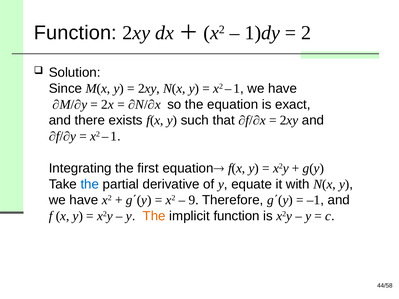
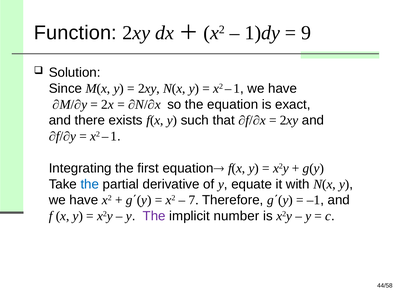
2: 2 -> 9 (306, 33)
9: 9 -> 7 (194, 200)
The colour: orange -> purple (154, 216)
implicit function: function -> number (236, 216)
